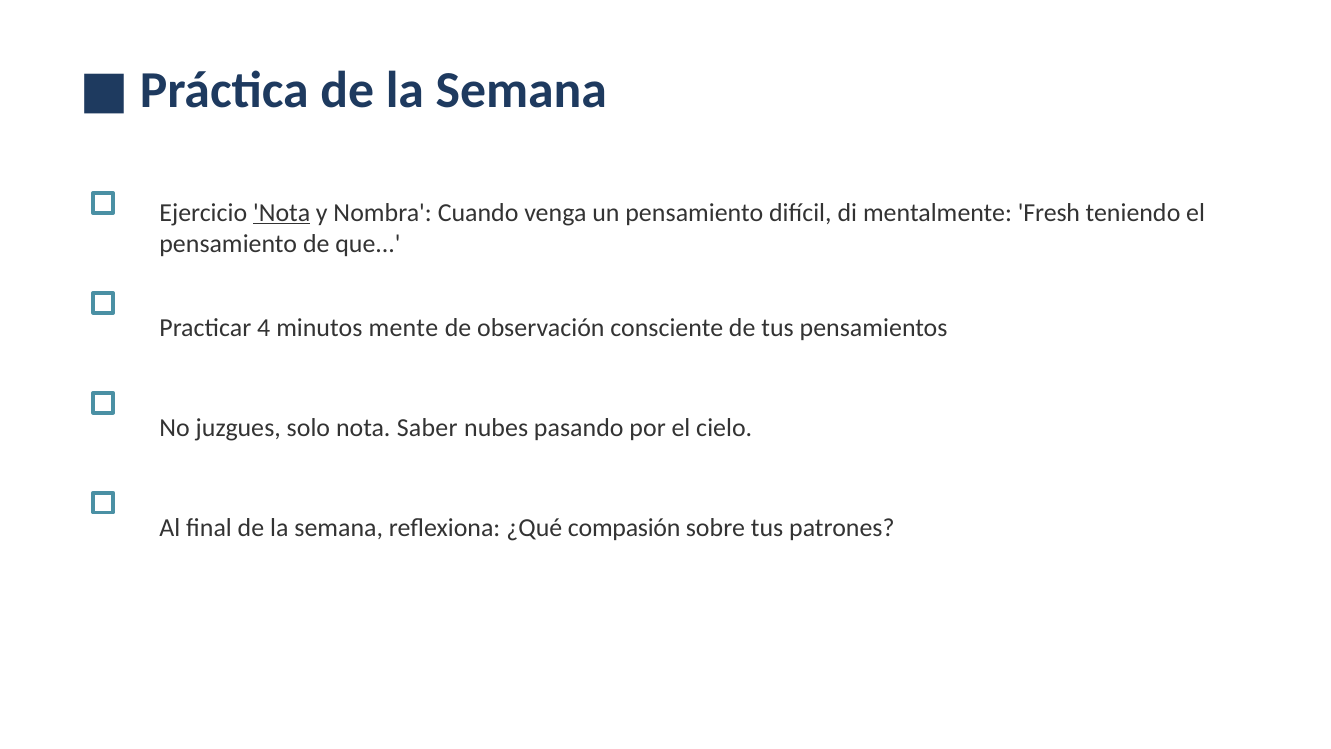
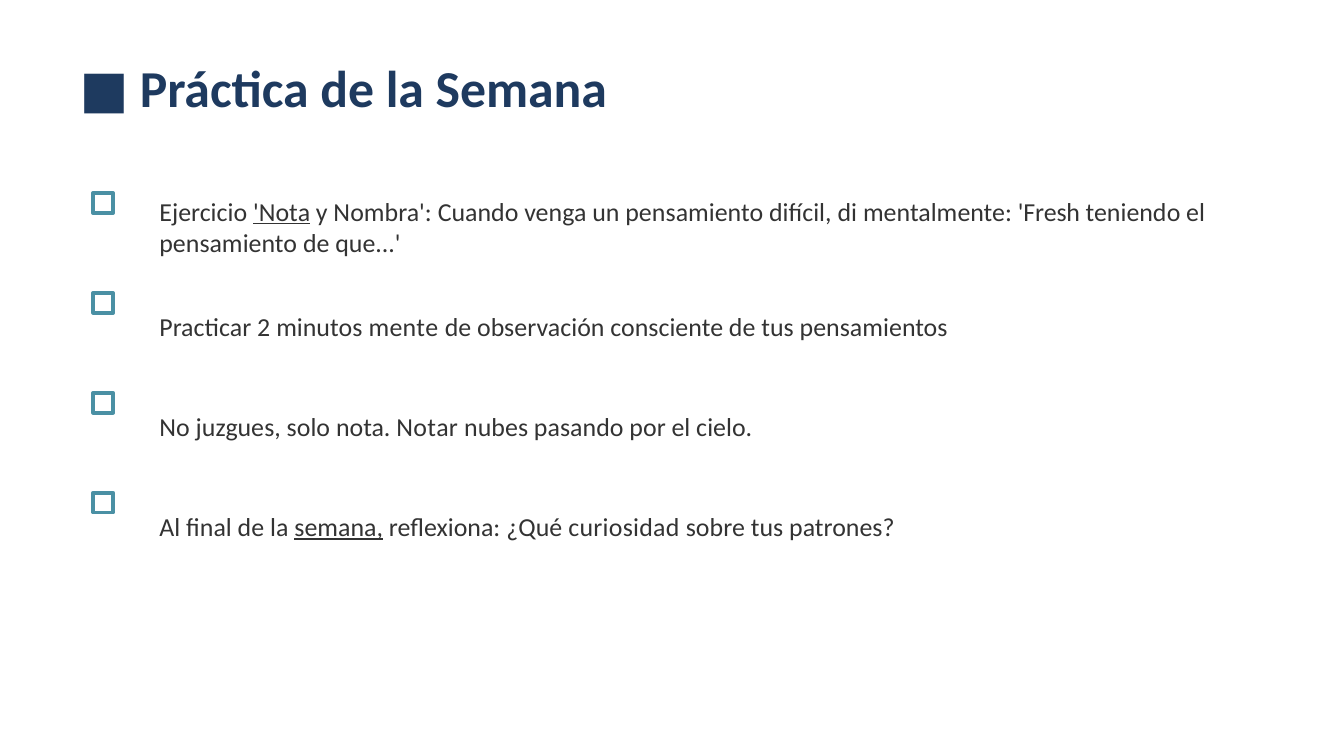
4: 4 -> 2 (264, 328)
Saber: Saber -> Notar (427, 428)
semana underline: none -> present (339, 527)
compasión: compasión -> curiosidad (624, 527)
